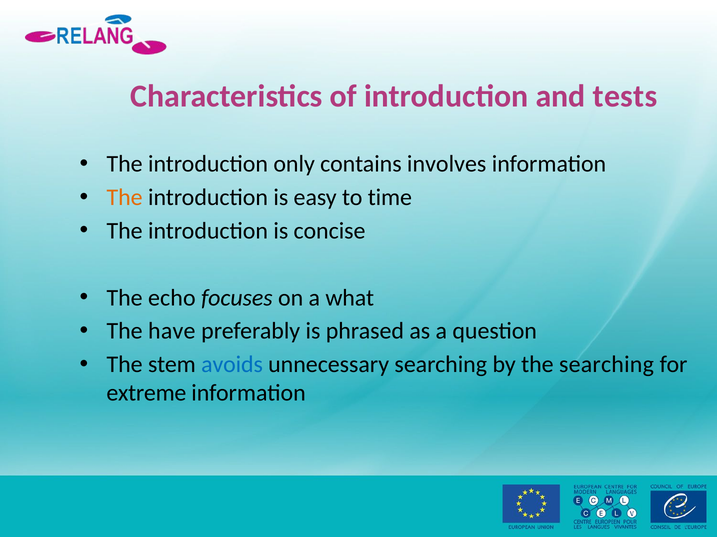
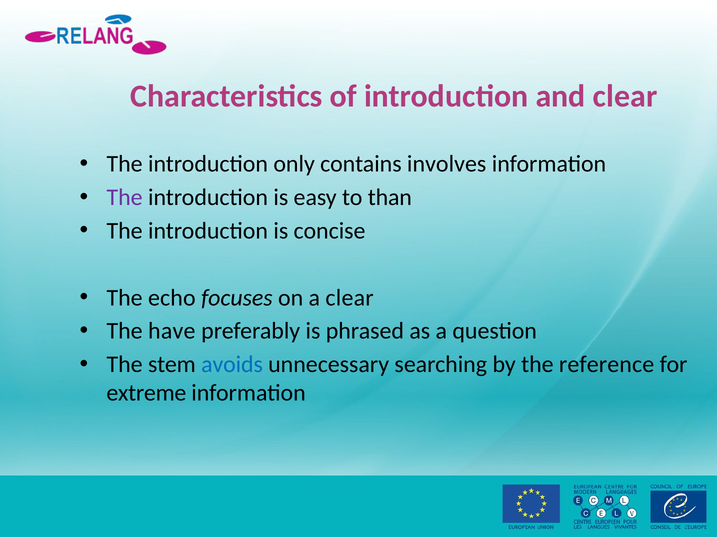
and tests: tests -> clear (625, 96)
The colour: orange -> purple (125, 198)
time: time -> than (390, 198)
a what: what -> clear (350, 298)
the searching: searching -> reference (607, 365)
